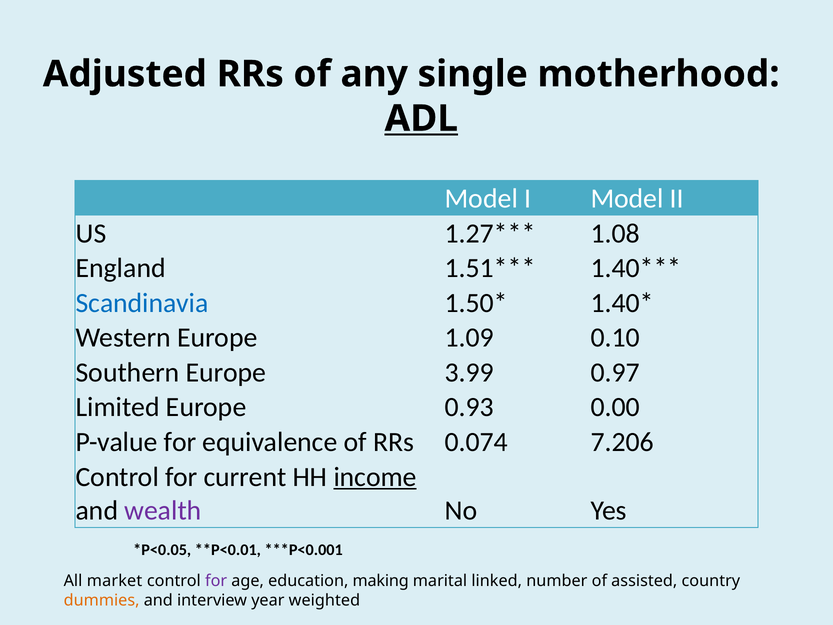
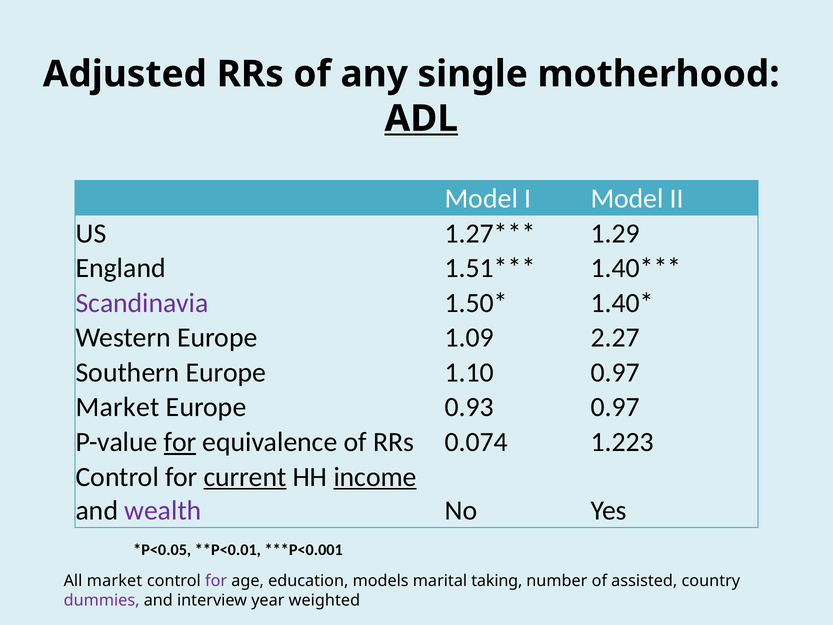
1.08: 1.08 -> 1.29 (615, 233)
Scandinavia colour: blue -> purple (142, 303)
0.10: 0.10 -> 2.27 (615, 338)
3.99: 3.99 -> 1.10 (469, 372)
Limited: Limited -> Market (118, 407)
0.93 0.00: 0.00 -> 0.97 (615, 407)
for underline: none -> present (180, 442)
7.206: 7.206 -> 1.223 (622, 442)
current underline: none -> present (245, 477)
making: making -> models (381, 581)
linked: linked -> taking (497, 581)
dummies colour: orange -> purple (102, 600)
